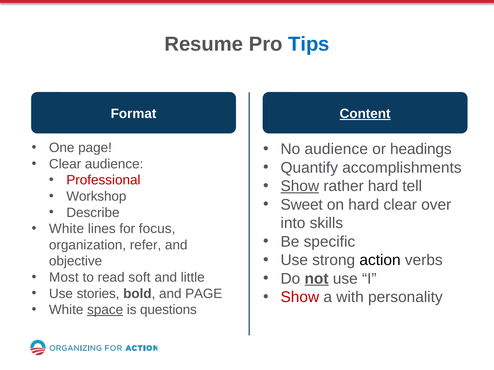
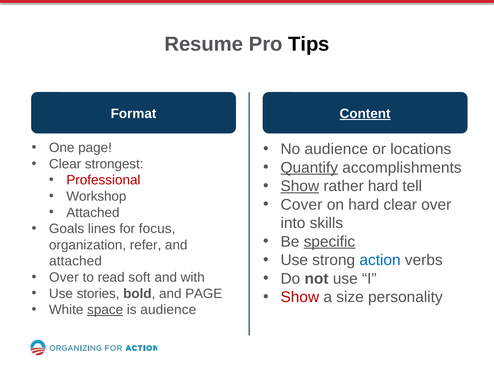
Tips colour: blue -> black (309, 44)
headings: headings -> locations (421, 149)
Clear audience: audience -> strongest (114, 164)
Quantify underline: none -> present (309, 168)
Sweet: Sweet -> Cover (301, 205)
Describe: Describe -> Attached (93, 213)
White: White -> Goals (67, 229)
specific underline: none -> present (329, 242)
action colour: black -> blue (380, 260)
objective: objective -> attached (75, 262)
Most: Most -> Over (64, 278)
little: little -> with (193, 278)
not underline: present -> none (317, 279)
with: with -> size (350, 298)
is questions: questions -> audience (168, 310)
